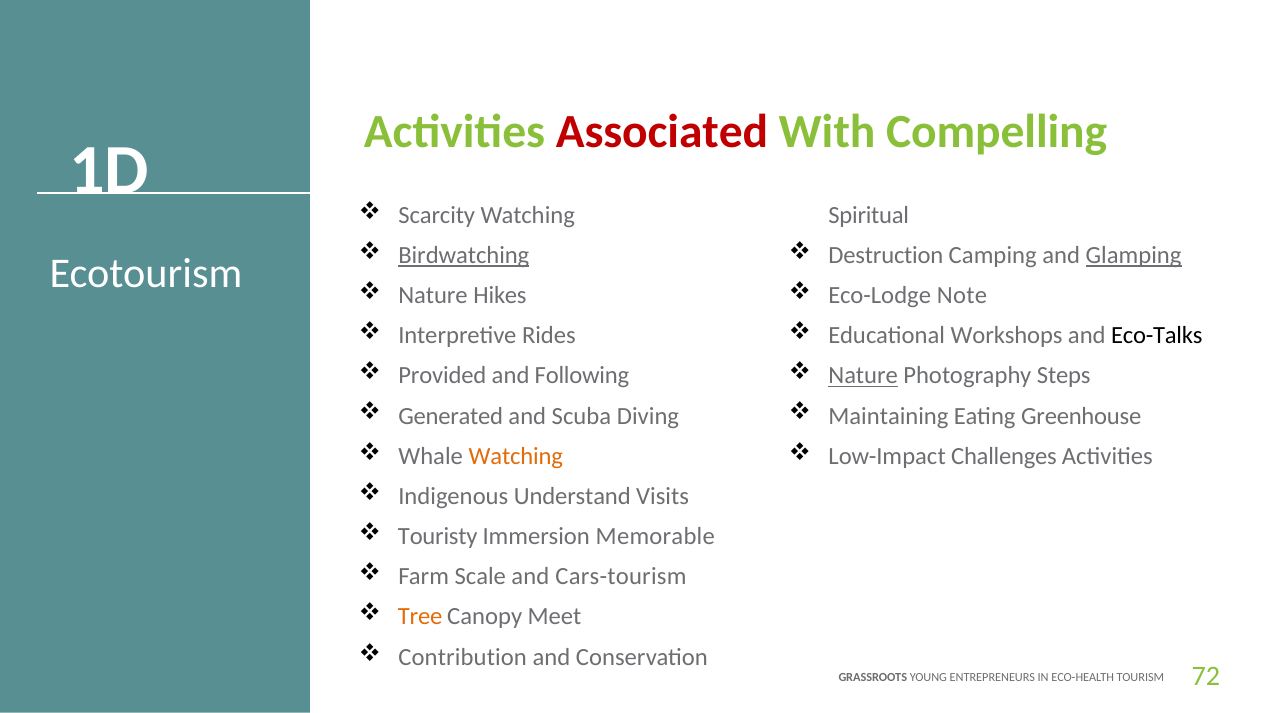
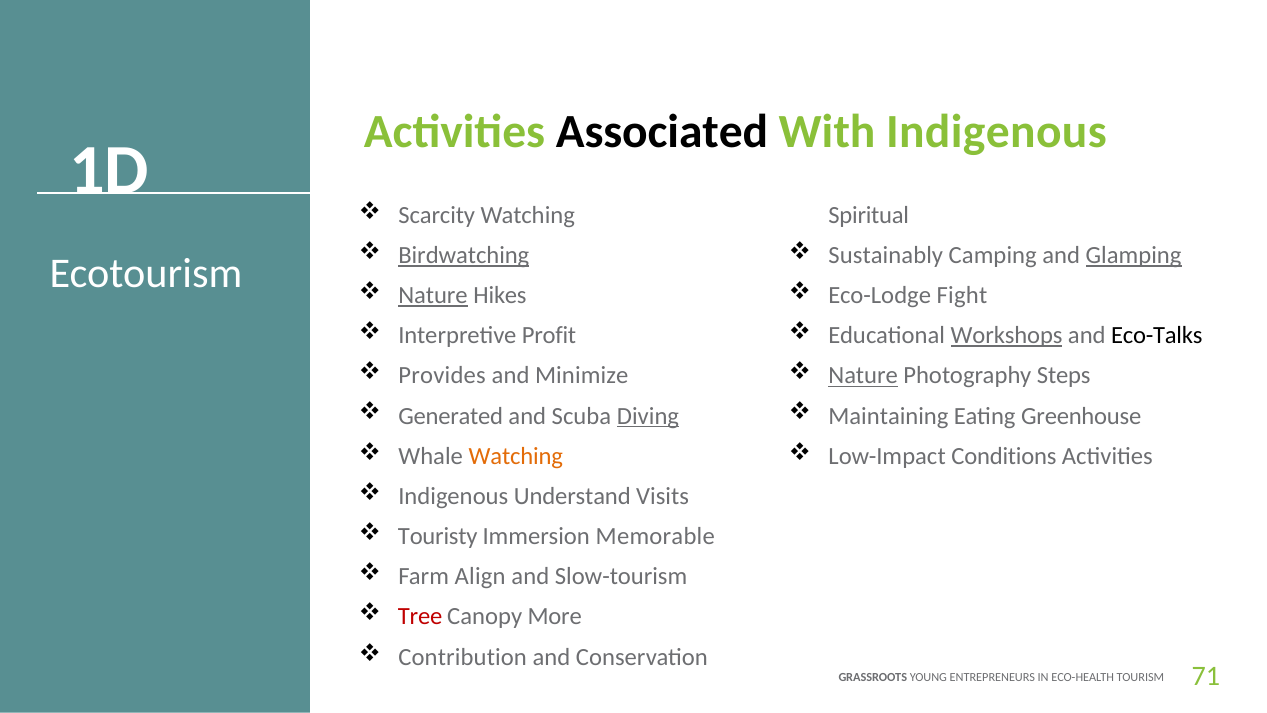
Associated colour: red -> black (662, 132)
With Compelling: Compelling -> Indigenous (996, 132)
Destruction: Destruction -> Sustainably (886, 255)
Nature underline: none -> present (433, 295)
Note: Note -> Fight (962, 295)
Rides: Rides -> Profit (549, 335)
Workshops underline: none -> present (1007, 335)
Provided: Provided -> Provides (442, 376)
Following: Following -> Minimize (582, 376)
Diving underline: none -> present (648, 416)
Challenges: Challenges -> Conditions (1004, 456)
Scale: Scale -> Align (480, 576)
Cars-tourism: Cars-tourism -> Slow-tourism (621, 576)
Tree colour: orange -> red (420, 616)
Meet: Meet -> More (555, 616)
72: 72 -> 71 (1206, 675)
